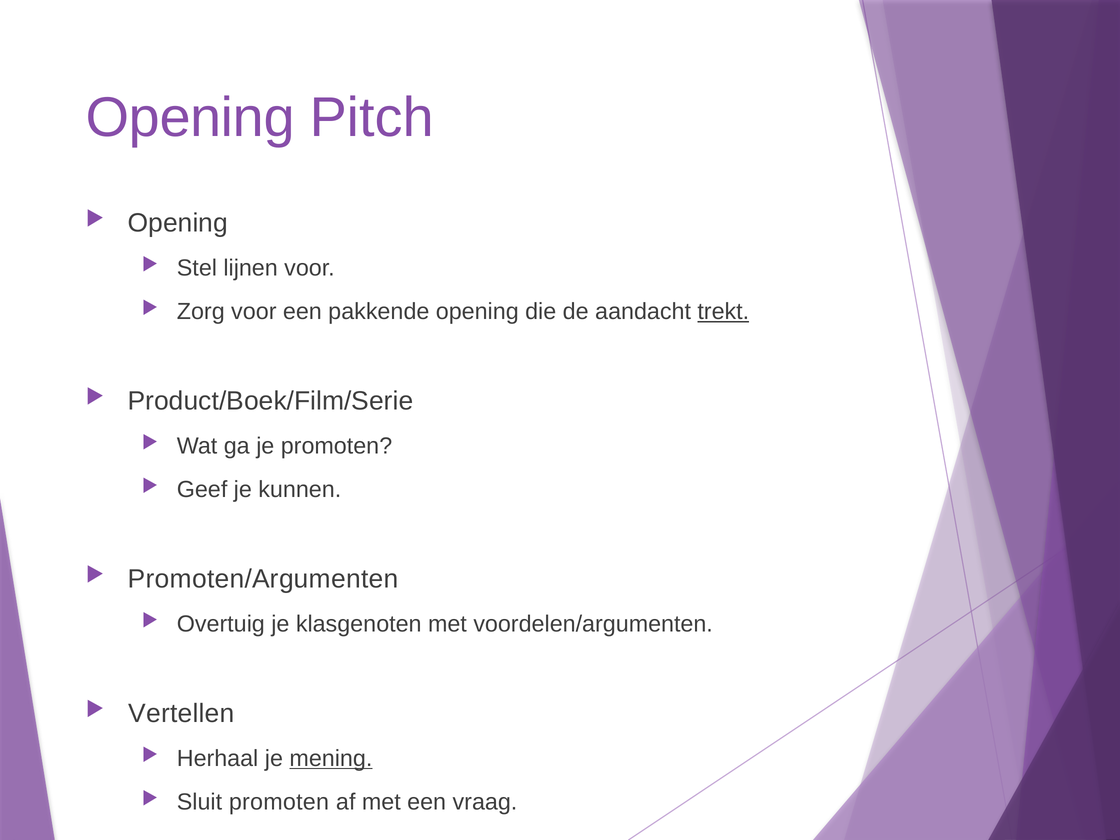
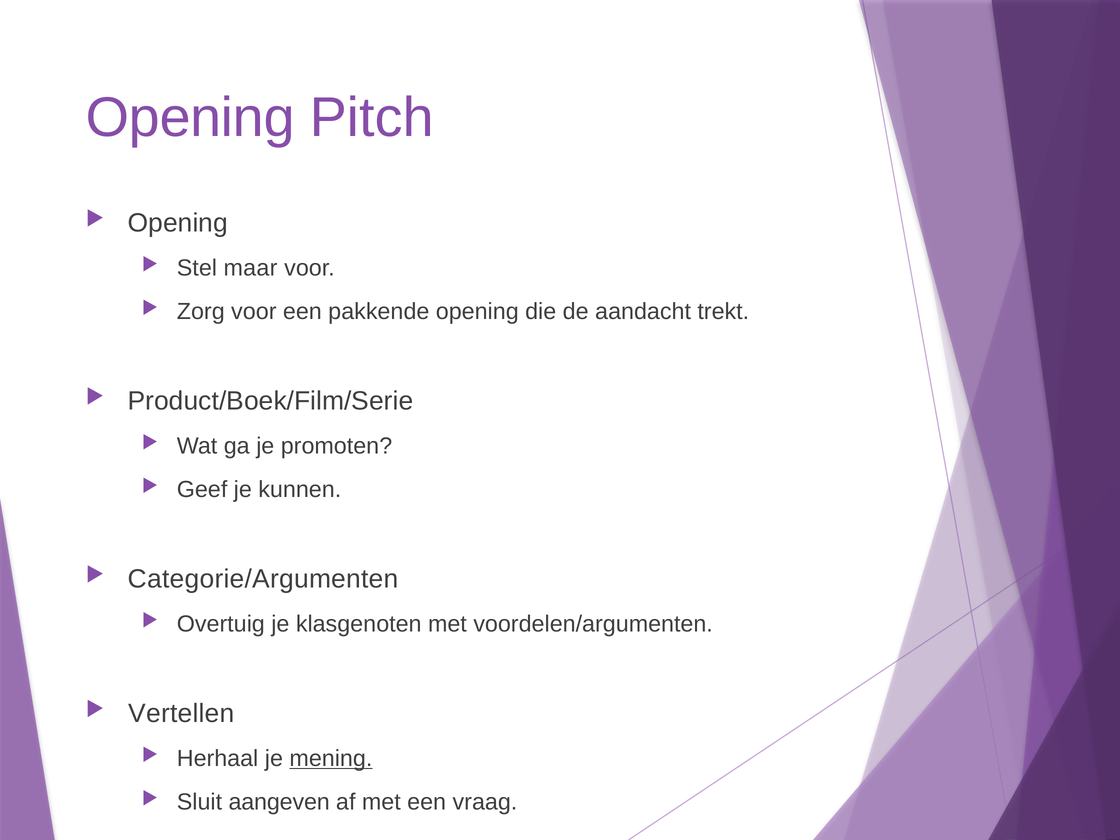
lijnen: lijnen -> maar (250, 268)
trekt underline: present -> none (723, 312)
Promoten/Argumenten: Promoten/Argumenten -> Categorie/Argumenten (263, 579)
Sluit promoten: promoten -> aangeven (279, 802)
